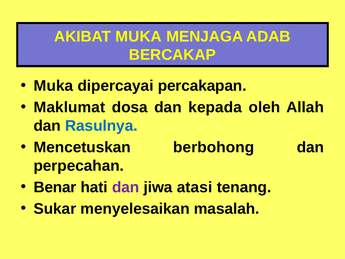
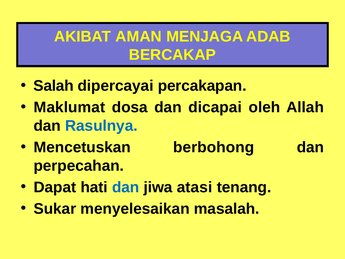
AKIBAT MUKA: MUKA -> AMAN (139, 36)
Muka: Muka -> Salah (54, 86)
kepada: kepada -> dicapai (215, 107)
Benar: Benar -> Dapat (55, 187)
dan colour: purple -> blue (126, 187)
